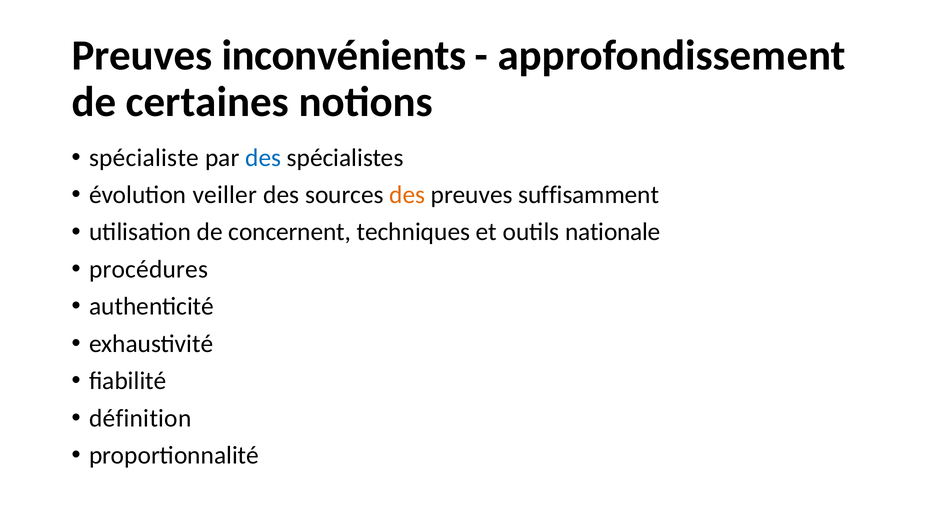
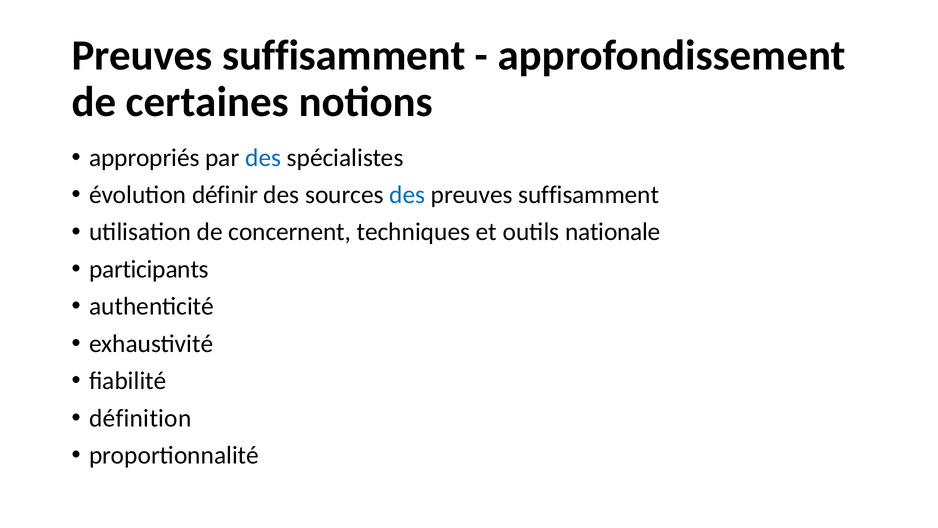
inconvénients: inconvénients -> suffisamment (344, 56)
spécialiste: spécialiste -> appropriés (144, 158)
veiller: veiller -> définir (225, 195)
des colour: orange -> blue (407, 195)
procédures: procédures -> participants (149, 269)
